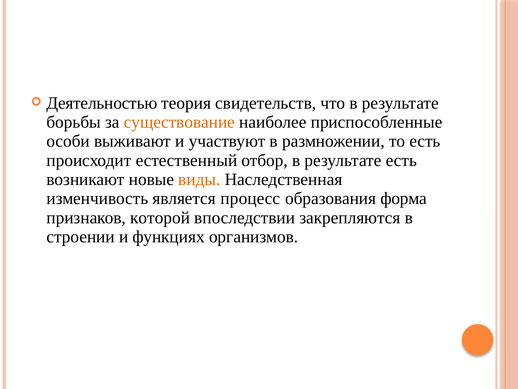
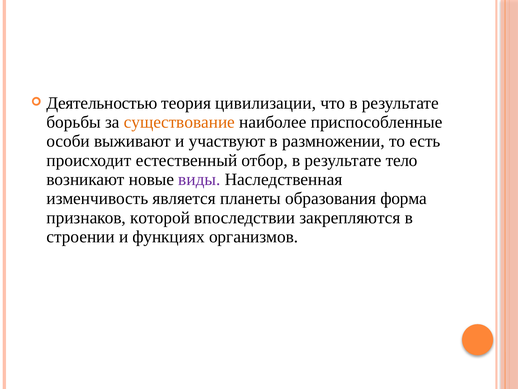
свидетельств: свидетельств -> цивилизации (266, 103)
результате есть: есть -> тело (402, 160)
виды colour: orange -> purple (199, 179)
процесс: процесс -> планеты (251, 198)
